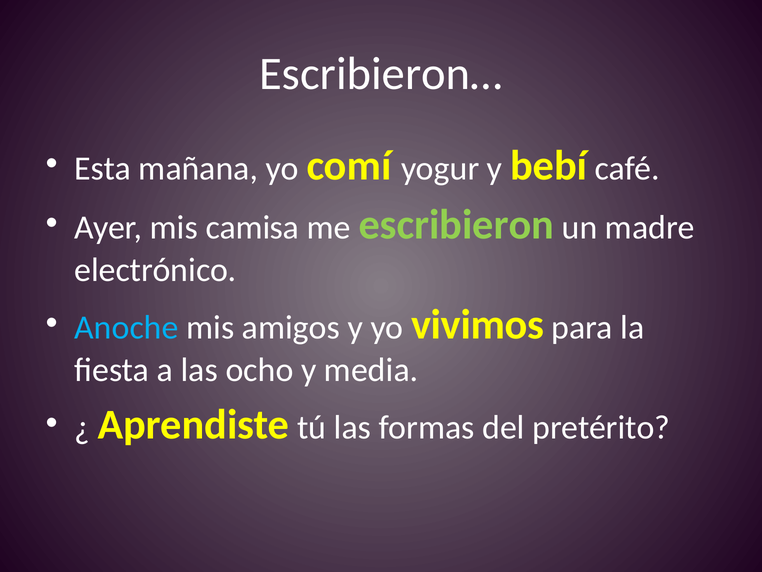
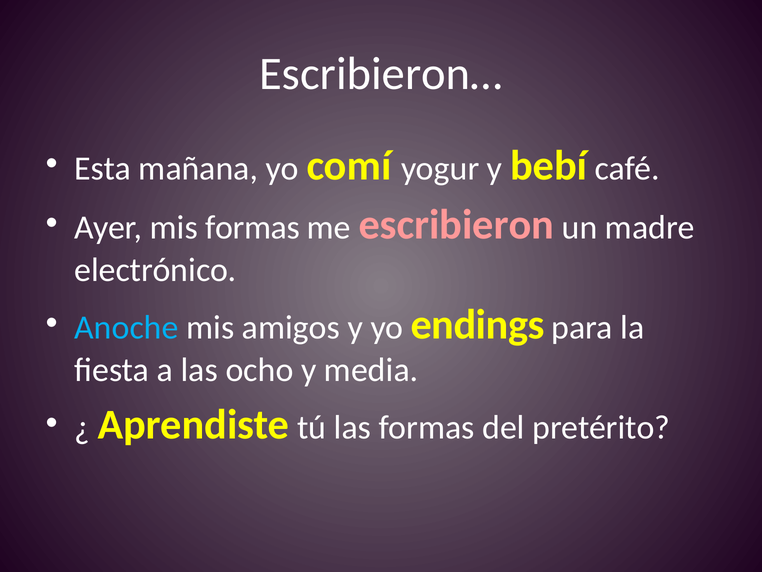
mis camisa: camisa -> formas (253, 228)
escribieron colour: light green -> pink (456, 225)
vivimos: vivimos -> endings (478, 325)
